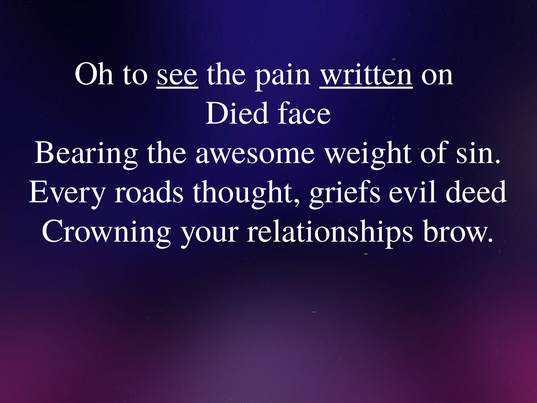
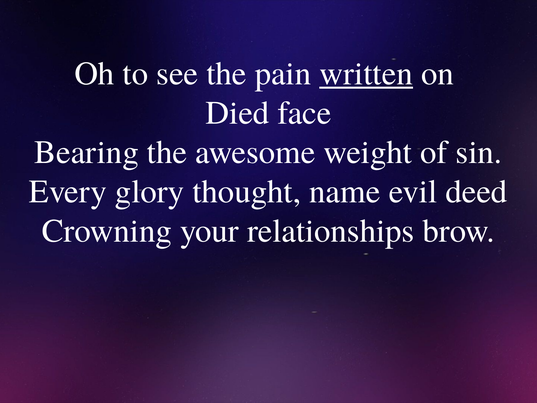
see underline: present -> none (177, 73)
roads: roads -> glory (150, 192)
griefs: griefs -> name (345, 192)
